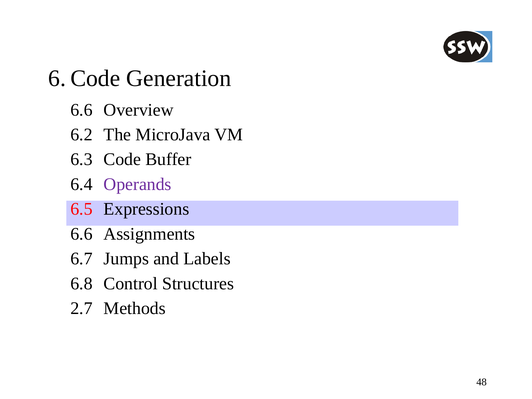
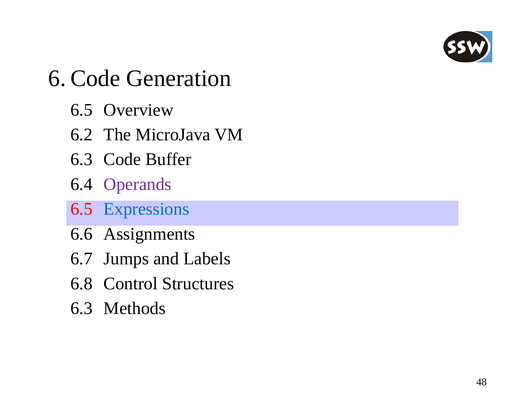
6.6: 6.6 -> 6.5 (81, 110)
Expressions colour: black -> blue (146, 209)
2.7: 2.7 -> 6.3 (81, 308)
